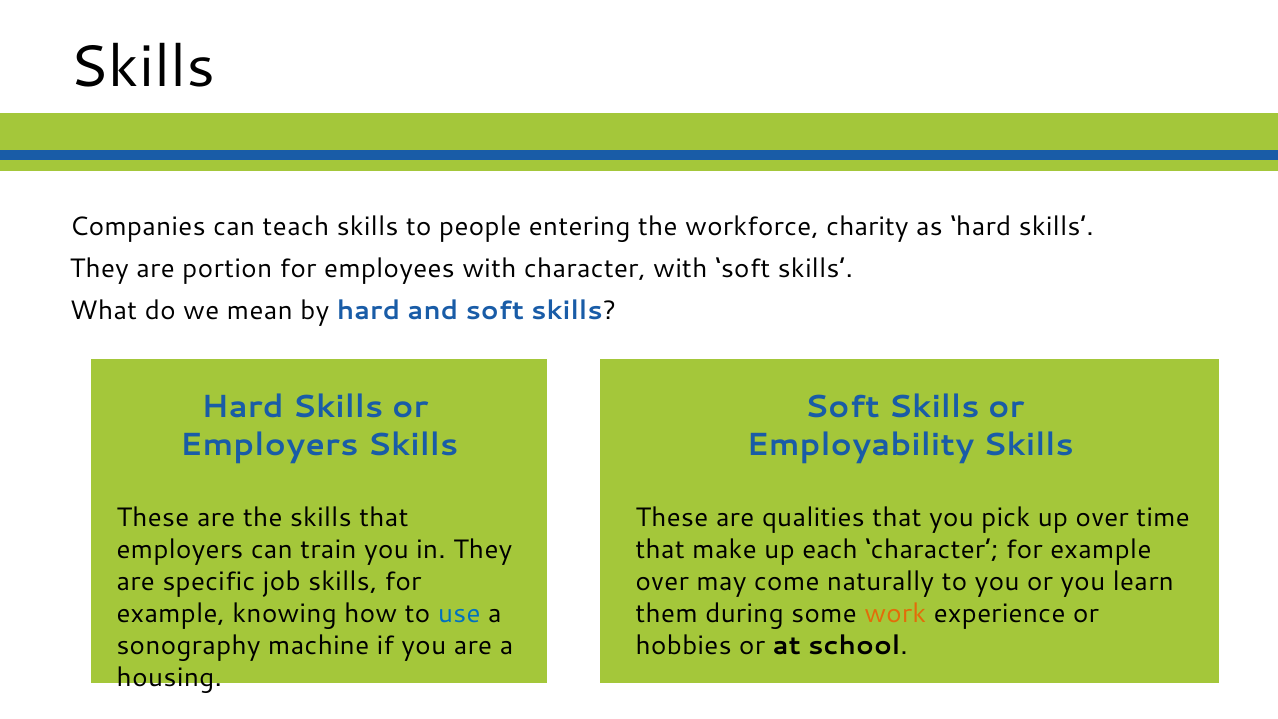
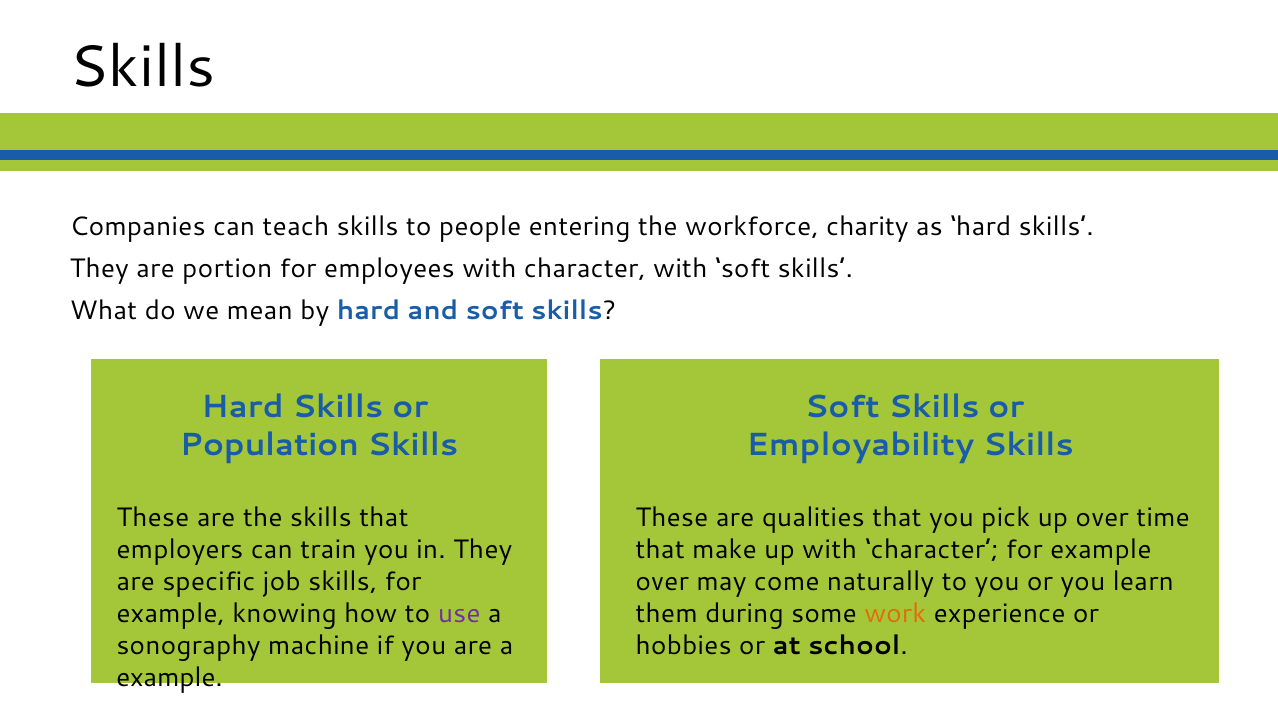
Employers: Employers -> Population (269, 445)
up each: each -> with (830, 550)
use colour: blue -> purple (459, 614)
housing: housing -> example (169, 678)
